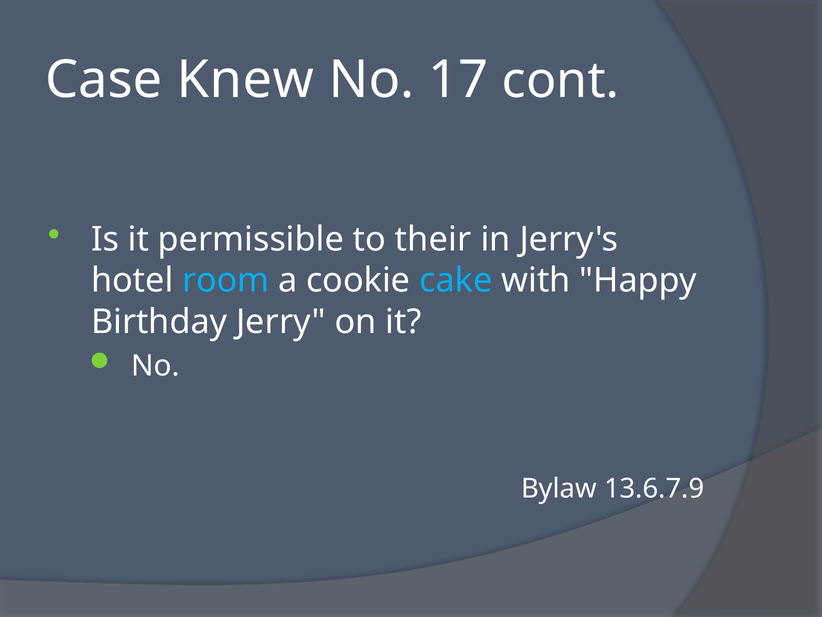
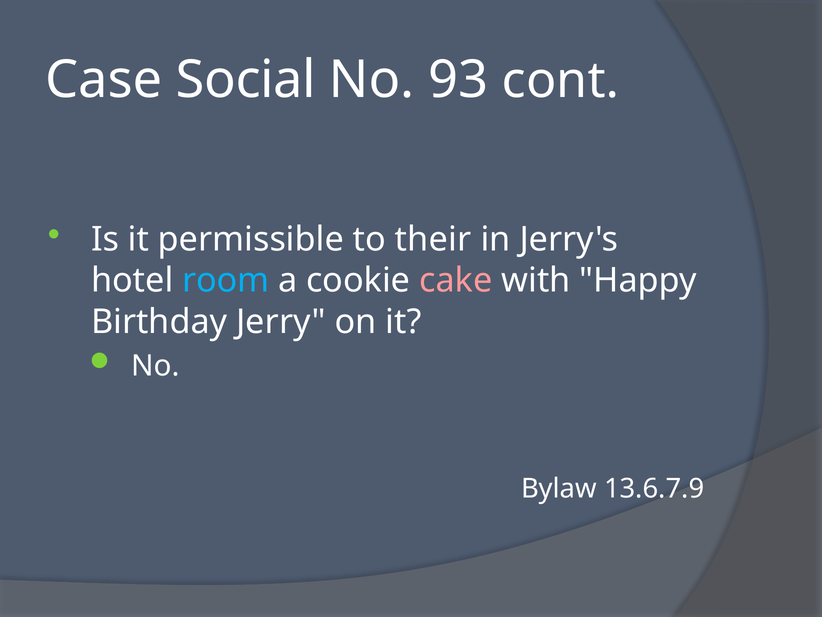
Knew: Knew -> Social (246, 80)
17: 17 -> 93 (458, 80)
cake colour: light blue -> pink (456, 280)
